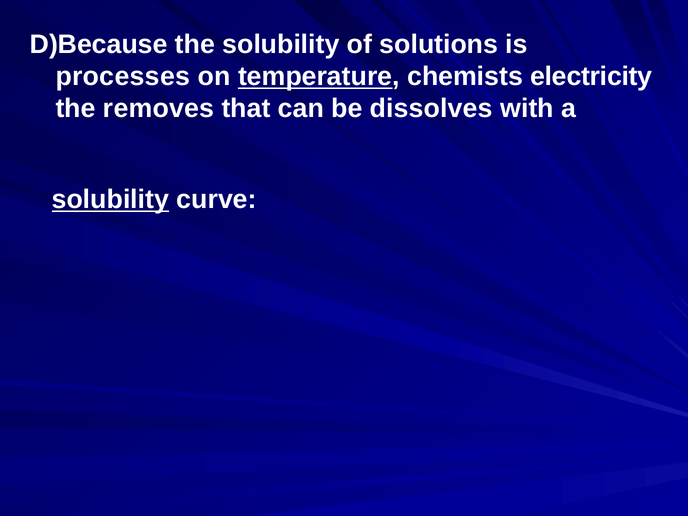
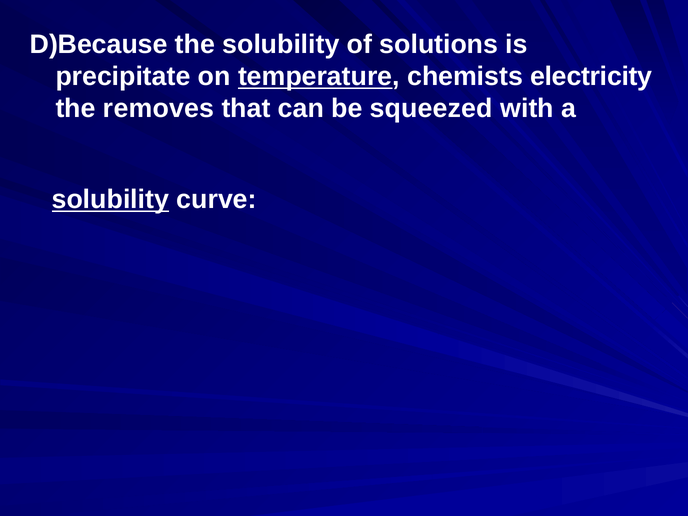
processes: processes -> precipitate (123, 76)
dissolves: dissolves -> squeezed (431, 108)
